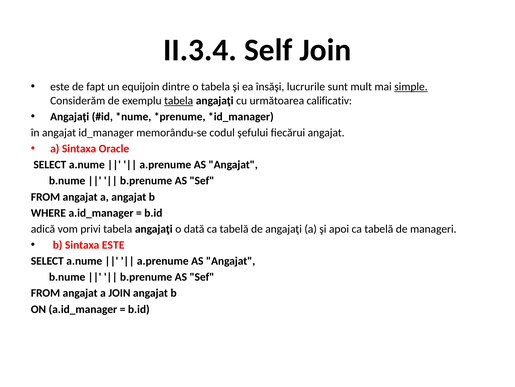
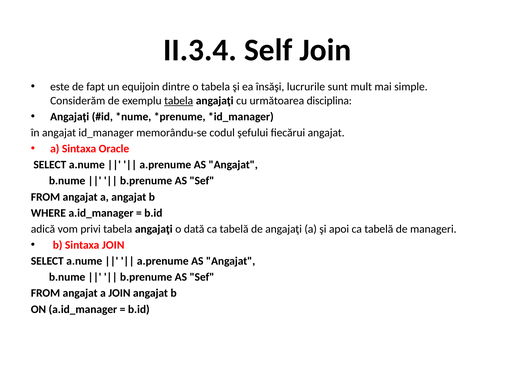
simple underline: present -> none (411, 87)
calificativ: calificativ -> disciplina (329, 100)
Sintaxa ESTE: ESTE -> JOIN (113, 245)
